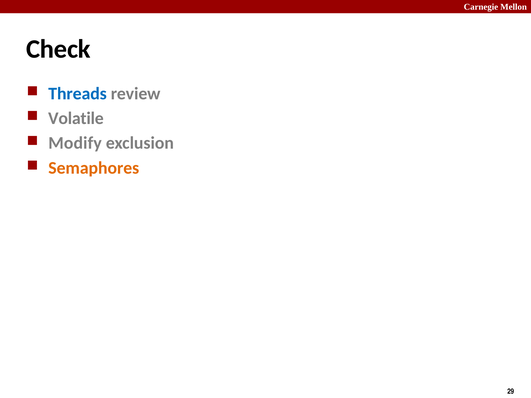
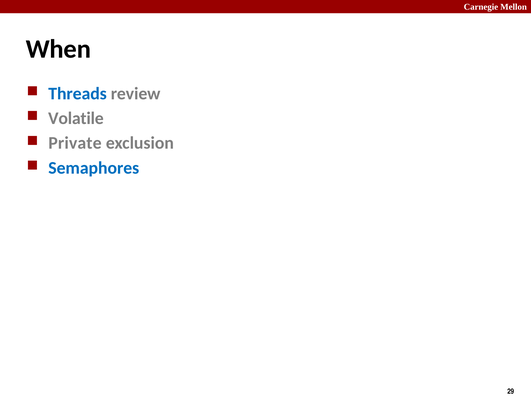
Check: Check -> When (58, 49)
Modify: Modify -> Private (75, 143)
Semaphores colour: orange -> blue (94, 168)
